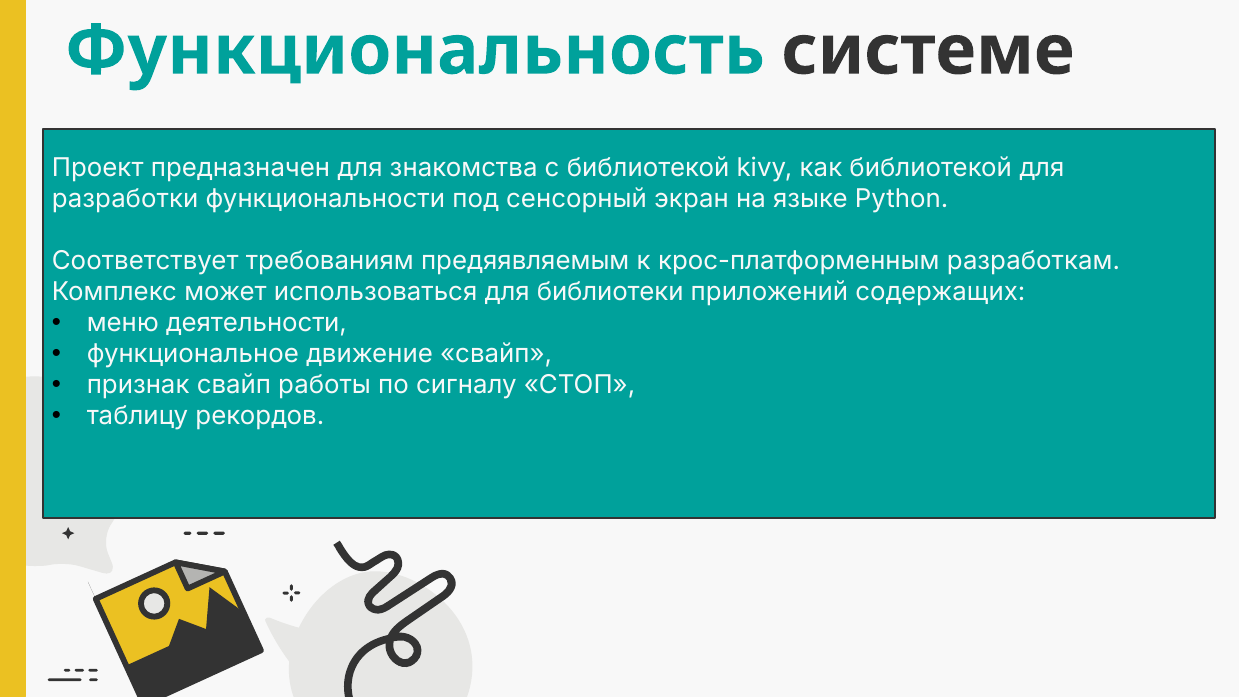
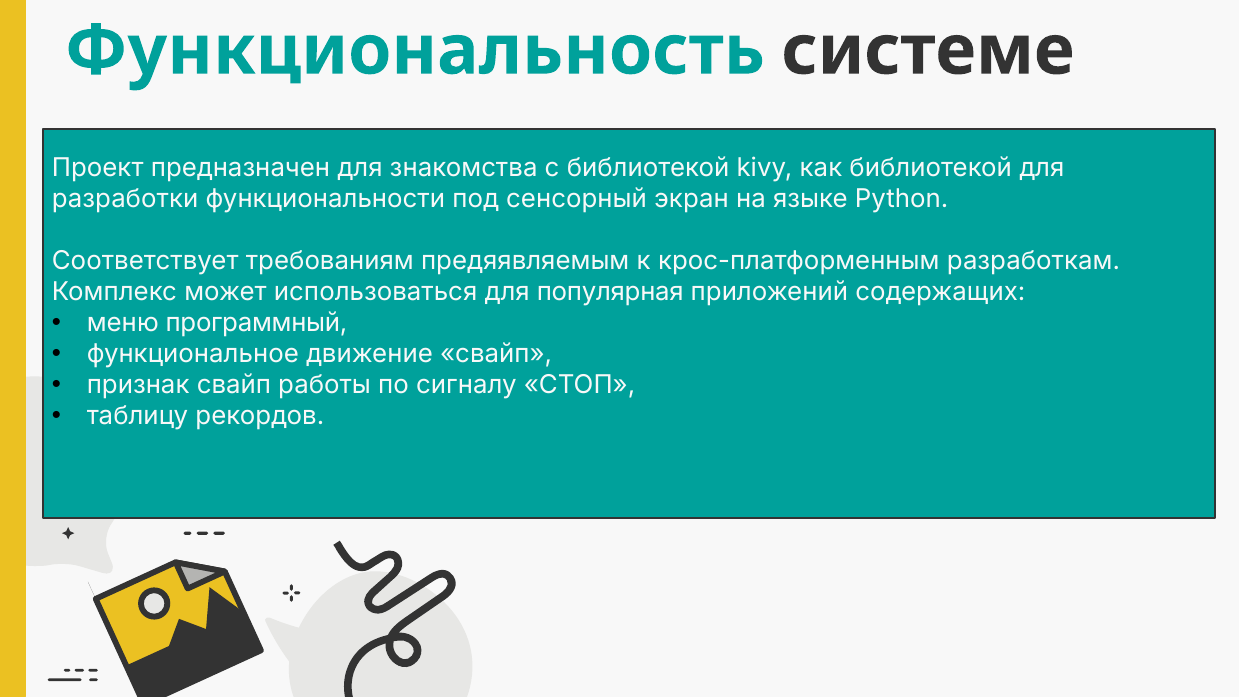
библиотеки: библиотеки -> популярная (610, 292)
деятельности: деятельности -> программный (256, 323)
